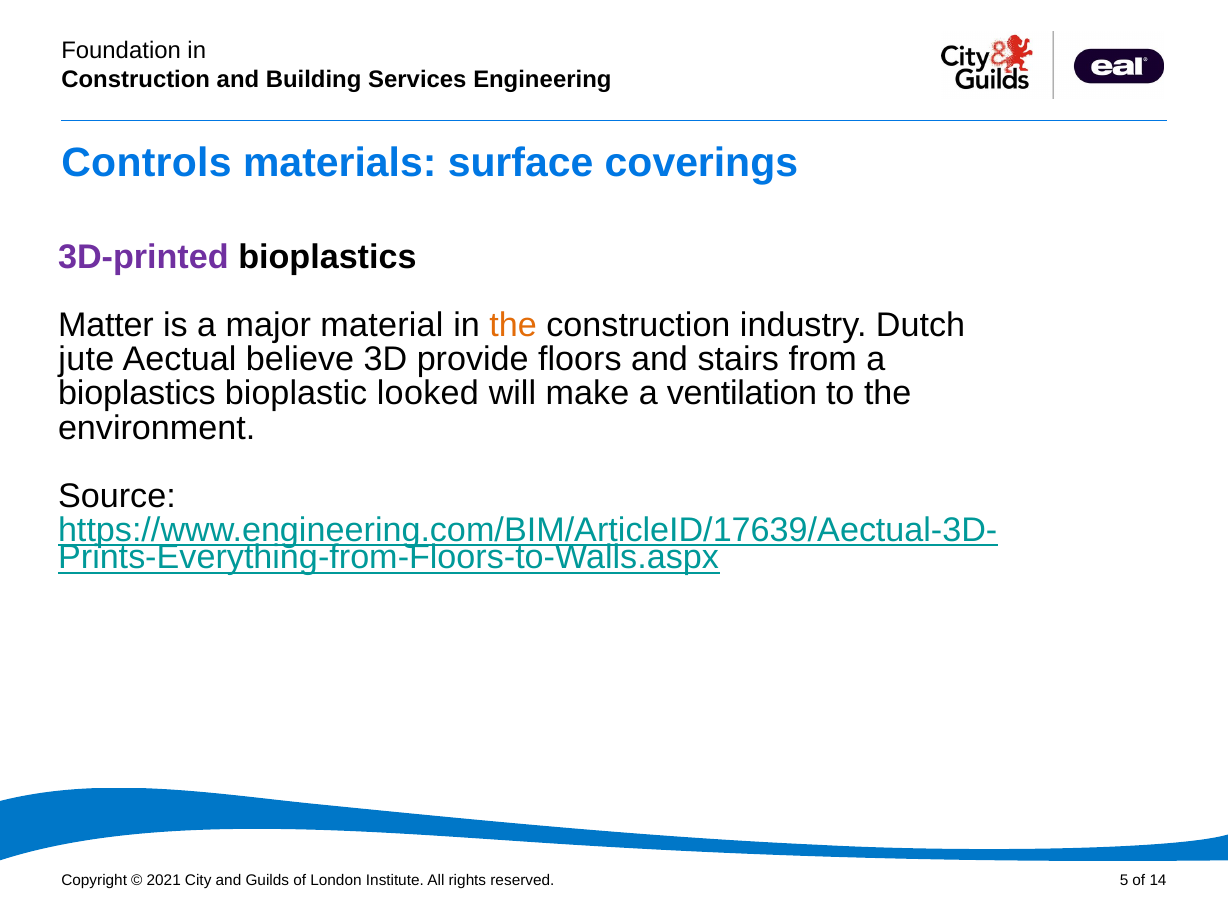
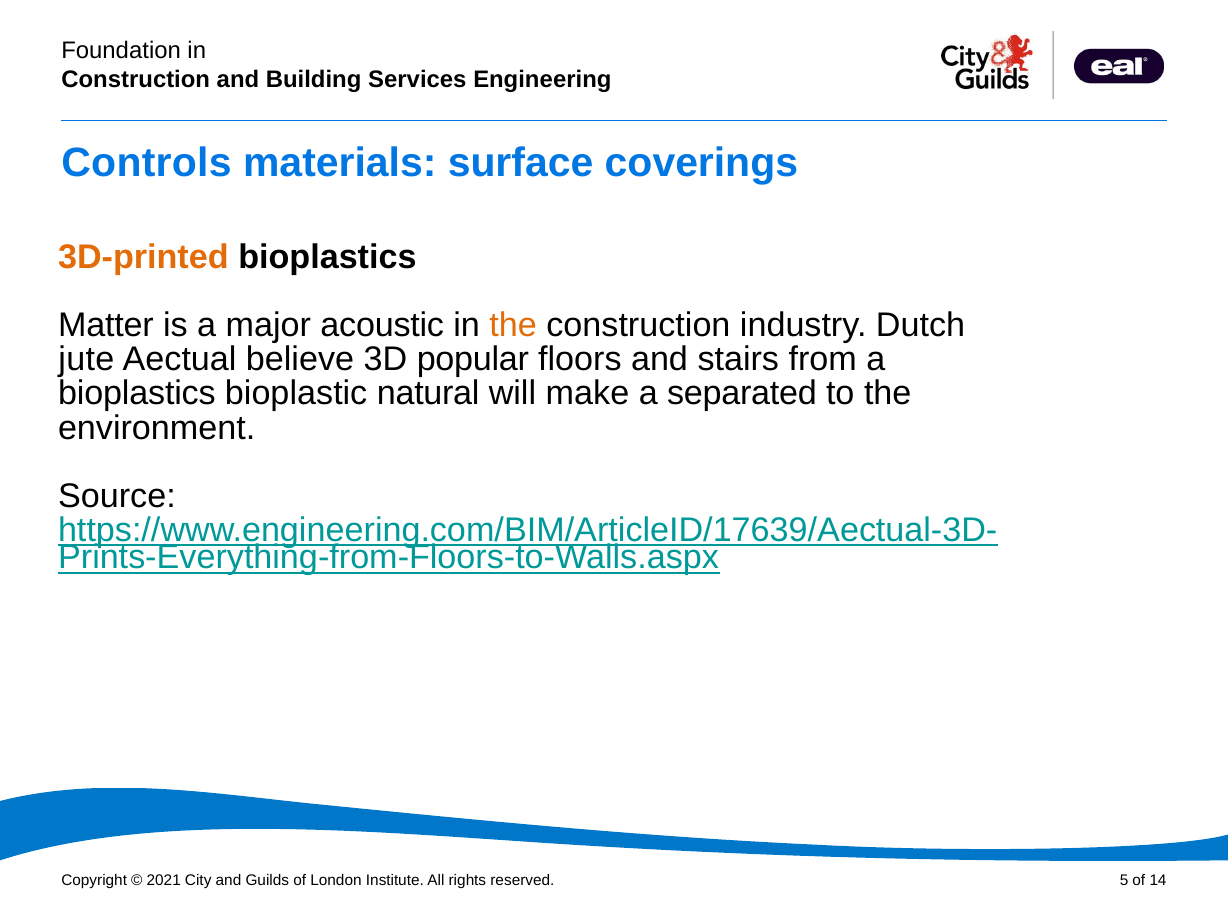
3D-printed colour: purple -> orange (143, 257)
material: material -> acoustic (382, 325)
provide: provide -> popular (473, 360)
looked: looked -> natural (428, 394)
ventilation: ventilation -> separated (742, 394)
